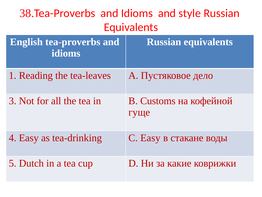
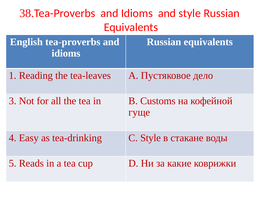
C Easy: Easy -> Style (151, 138)
Dutch: Dutch -> Reads (31, 163)
